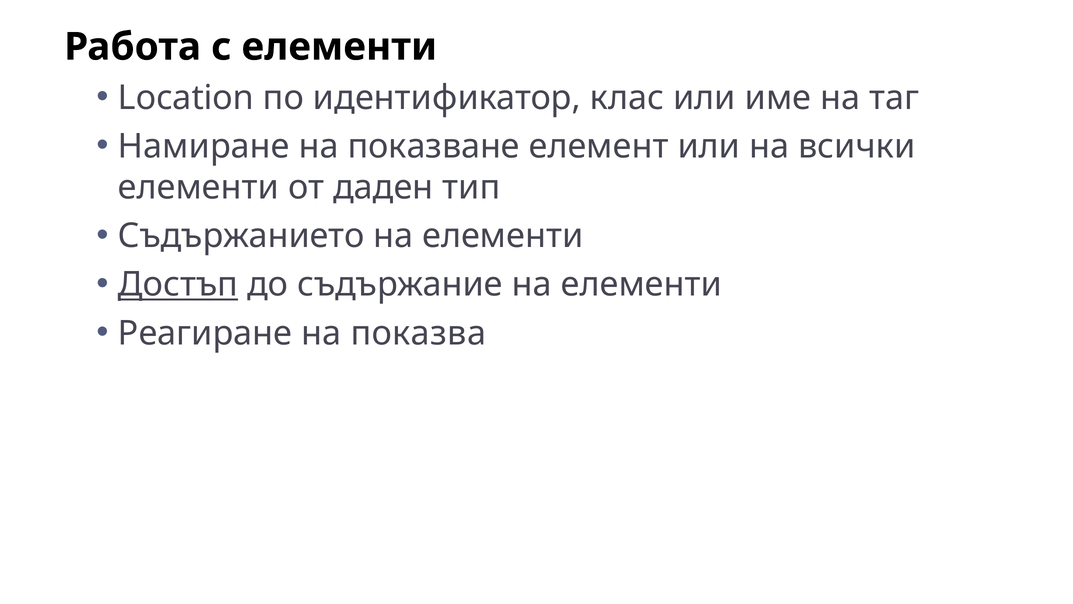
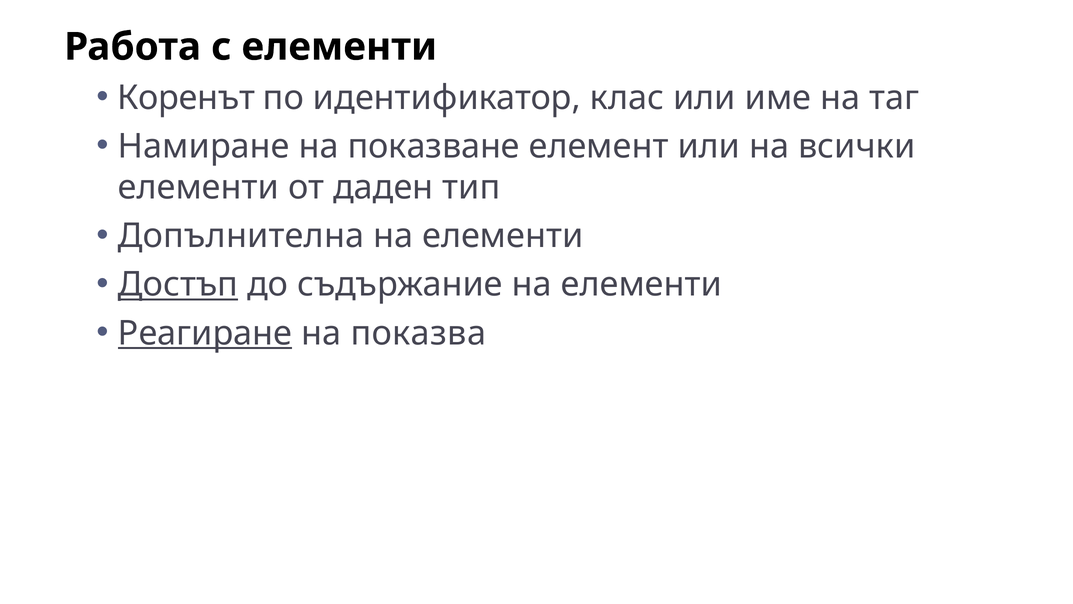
Location: Location -> Коренът (186, 98)
Съдържанието: Съдържанието -> Допълнителна (241, 236)
Реагиране underline: none -> present (205, 333)
